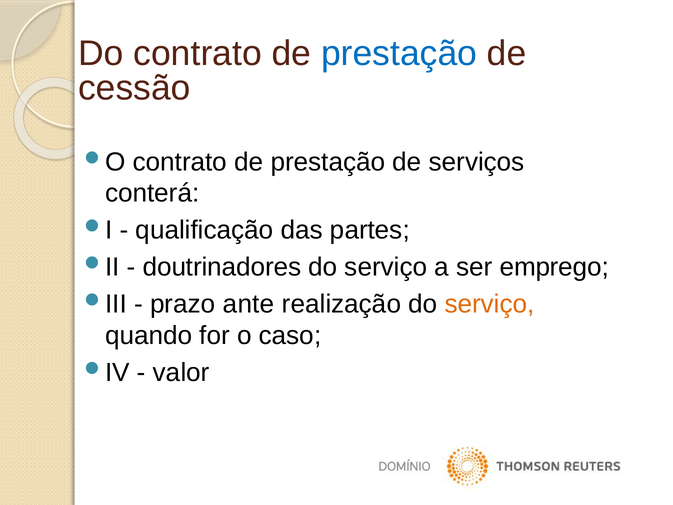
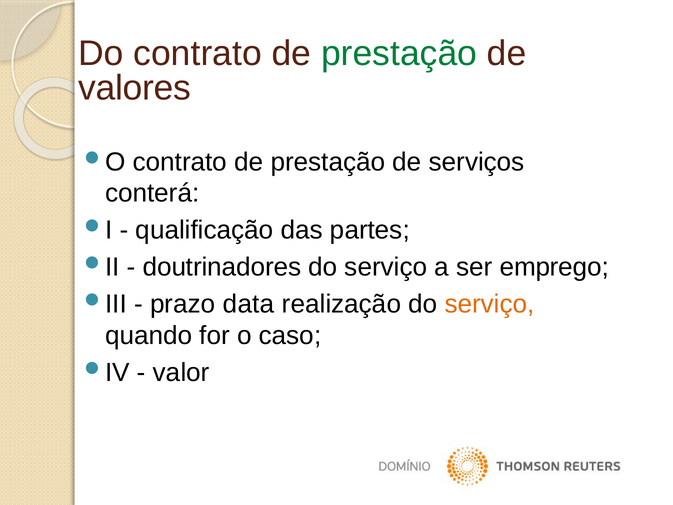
prestação colour: blue -> green (399, 54)
cessão: cessão -> valores (135, 88)
ante: ante -> data (249, 304)
